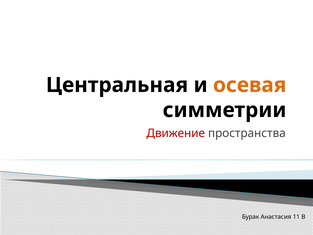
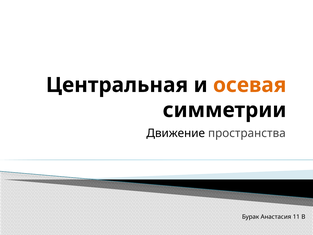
Движение colour: red -> black (176, 133)
